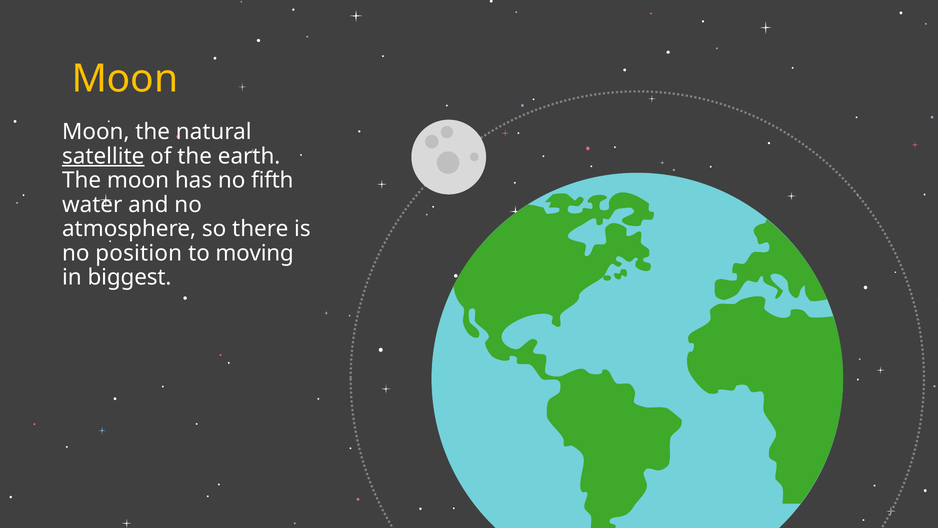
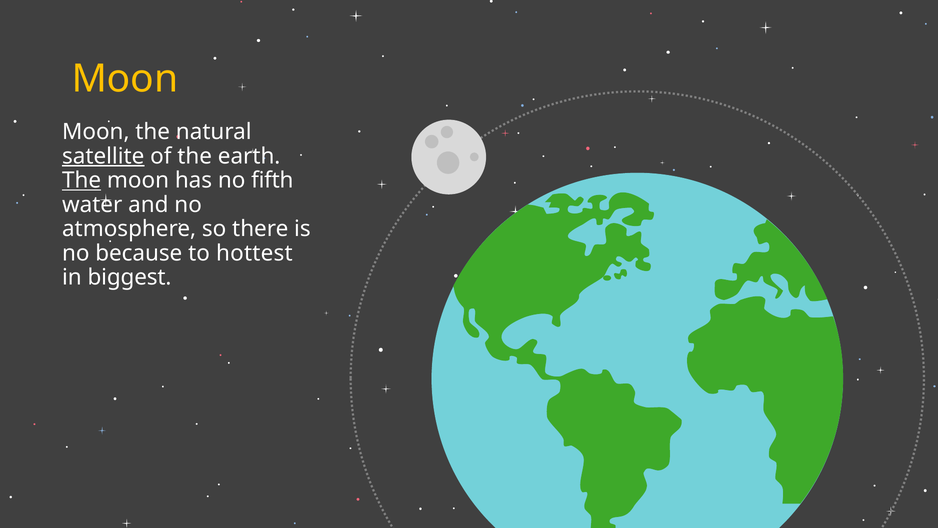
The underline: none -> present (82, 180)
position: position -> because (139, 253)
moving: moving -> hottest (254, 253)
